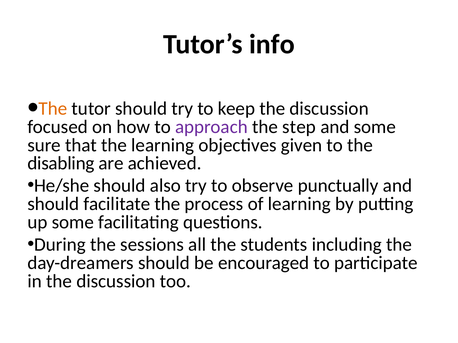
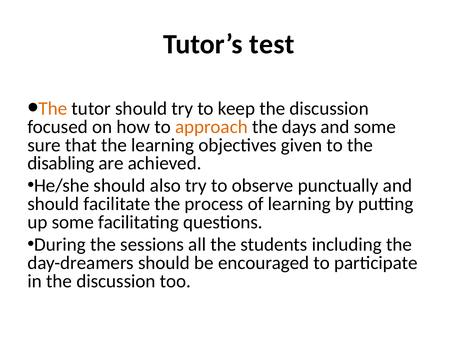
info: info -> test (272, 44)
approach colour: purple -> orange (211, 127)
step: step -> days (299, 127)
